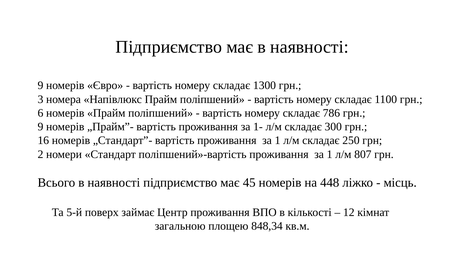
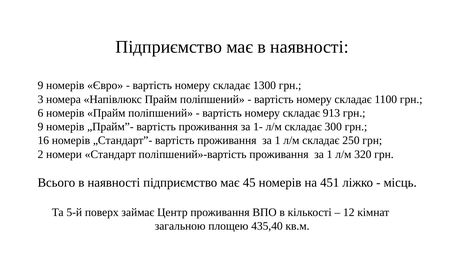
786: 786 -> 913 (331, 113)
807: 807 -> 320 (363, 154)
448: 448 -> 451 (330, 182)
848,34: 848,34 -> 435,40 (267, 226)
